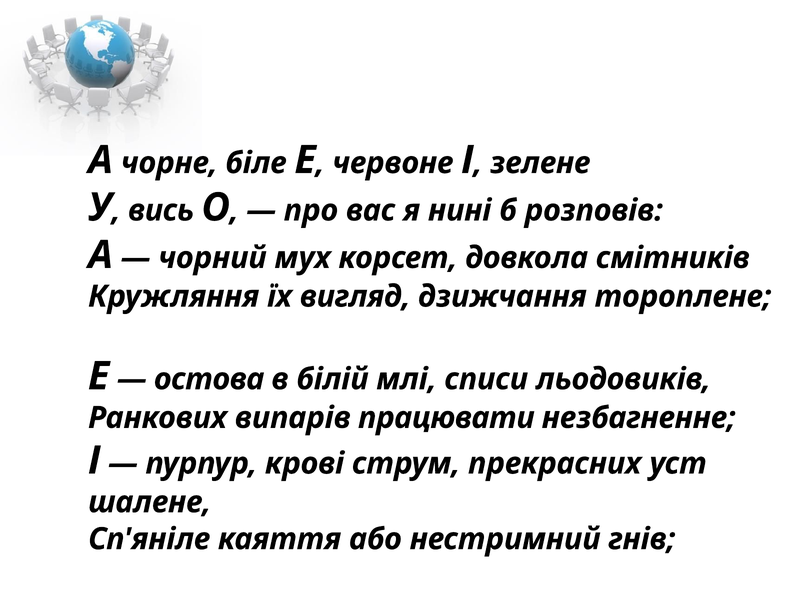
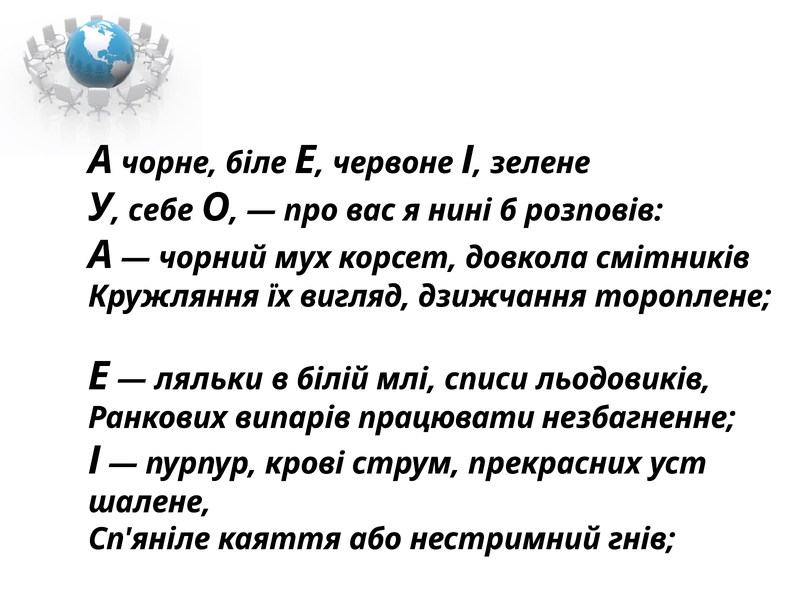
вись: вись -> себе (161, 210)
остова: остова -> ляльки (209, 379)
